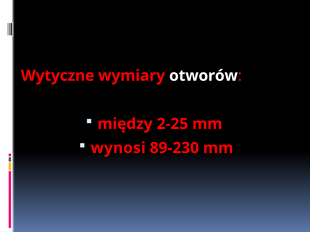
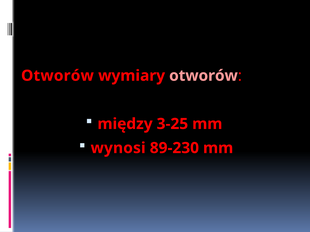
Wytyczne: Wytyczne -> Otworów (57, 76)
otworów colour: white -> pink (203, 76)
2-25: 2-25 -> 3-25 (172, 124)
